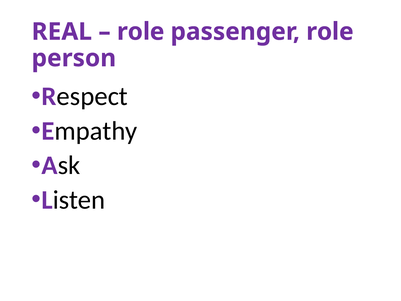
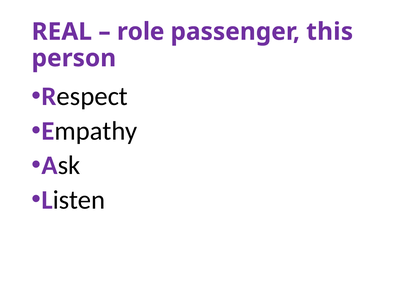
passenger role: role -> this (330, 32)
